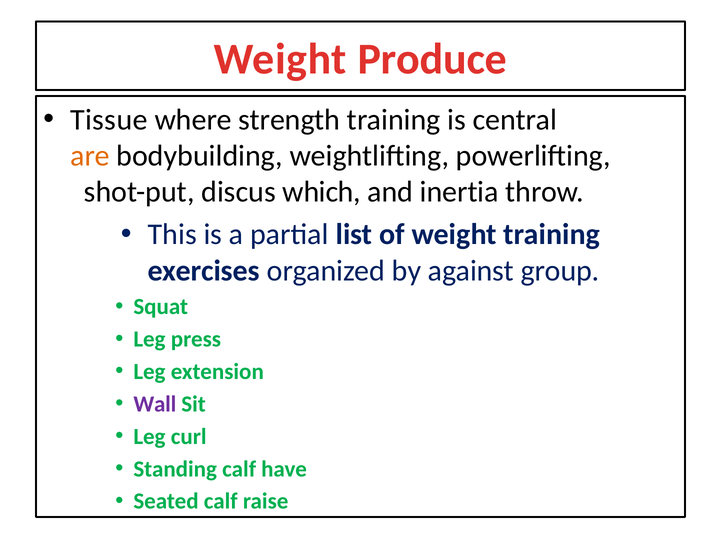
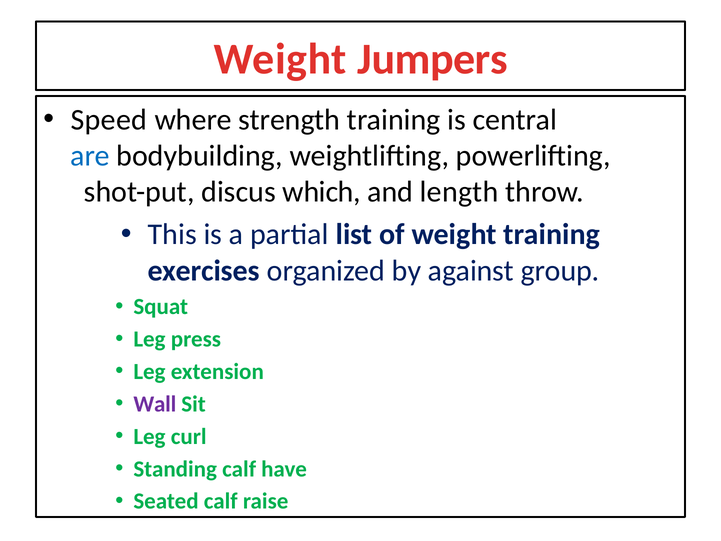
Produce: Produce -> Jumpers (433, 59)
Tissue: Tissue -> Speed (109, 120)
are colour: orange -> blue (90, 156)
inertia: inertia -> length (459, 192)
